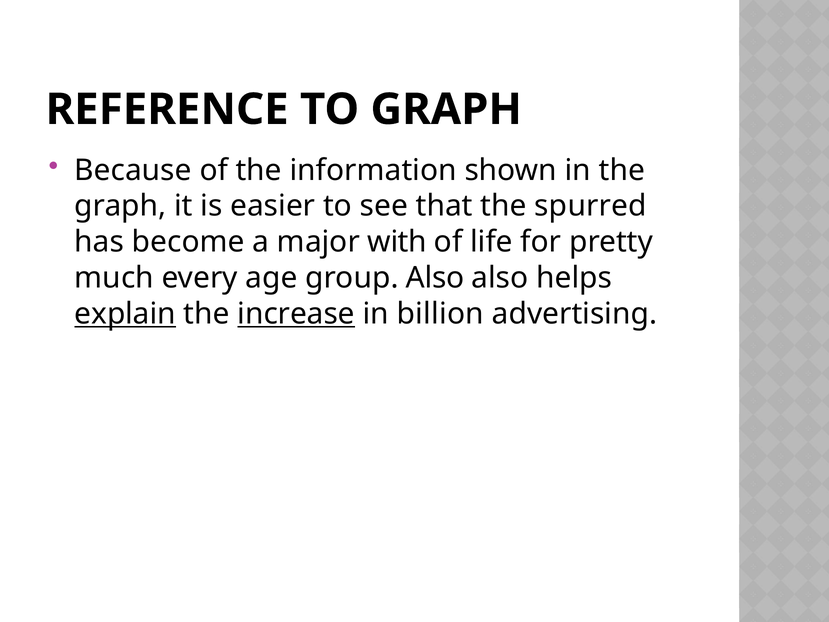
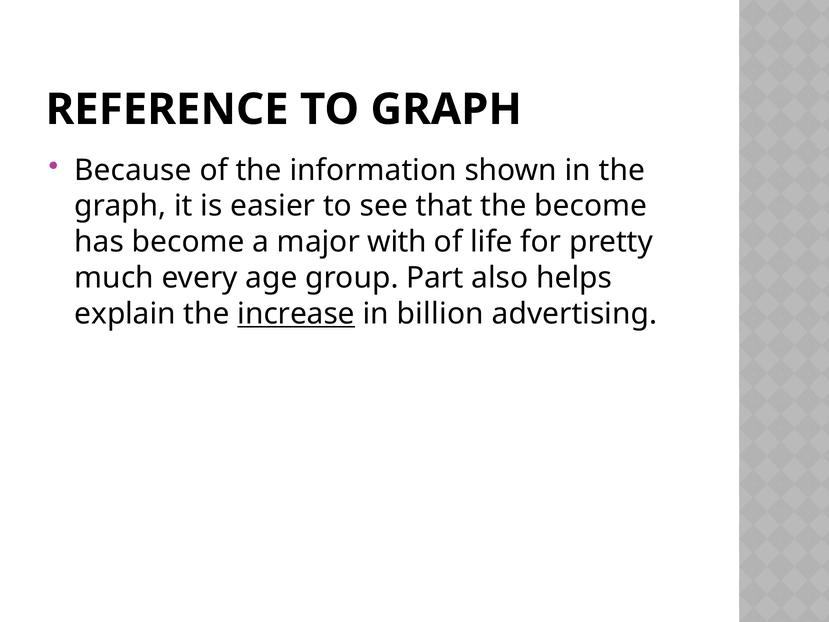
the spurred: spurred -> become (591, 206)
group Also: Also -> Part (435, 278)
explain underline: present -> none (125, 314)
